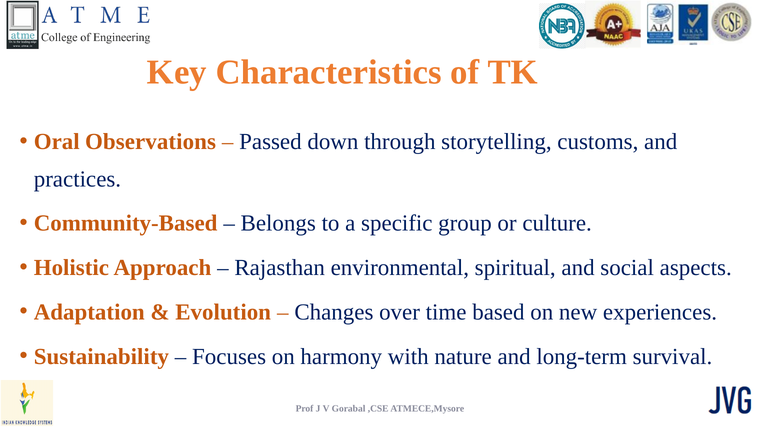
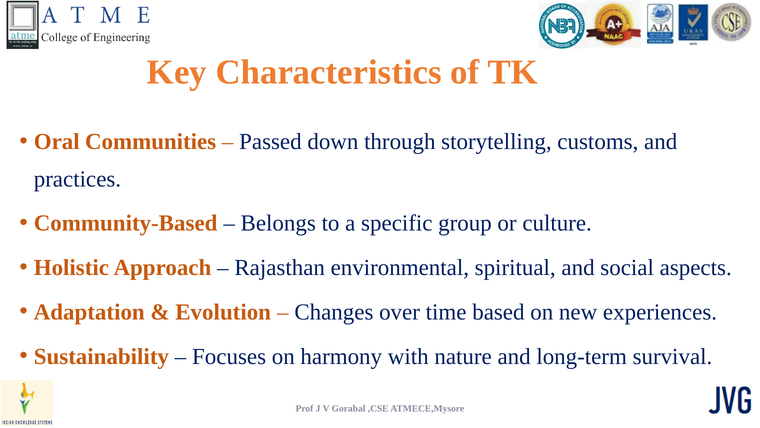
Observations: Observations -> Communities (151, 142)
